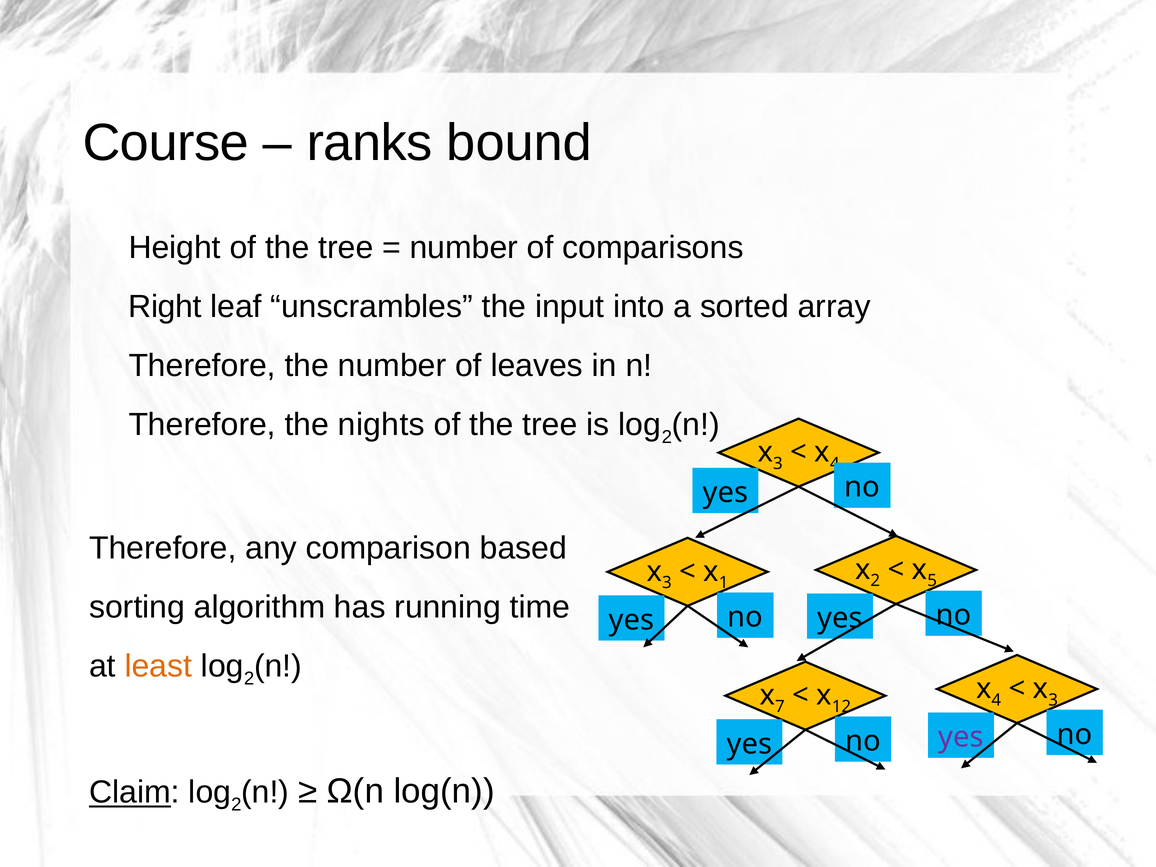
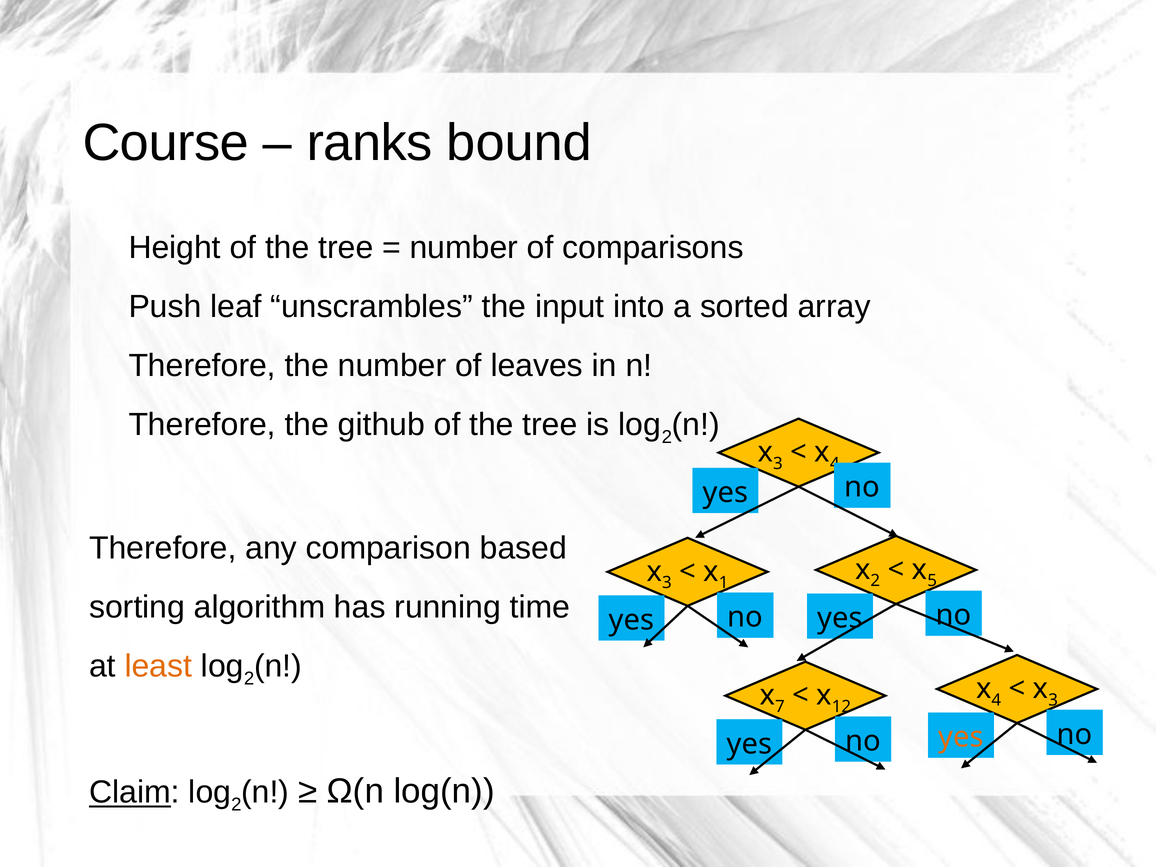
Right: Right -> Push (165, 306)
nights: nights -> github (381, 425)
yes colour: purple -> orange (961, 737)
